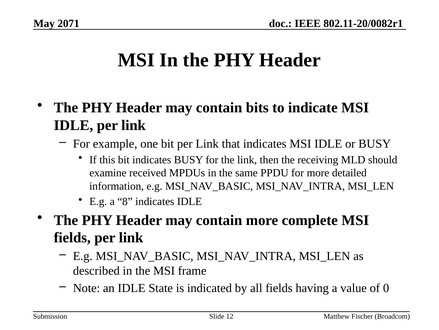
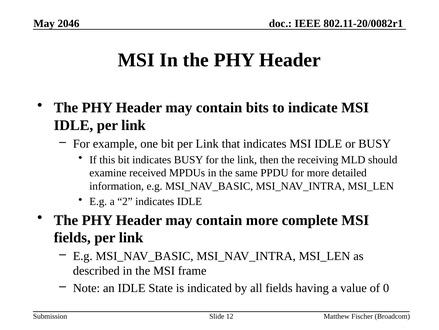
2071: 2071 -> 2046 (68, 23)
8: 8 -> 2 (125, 201)
